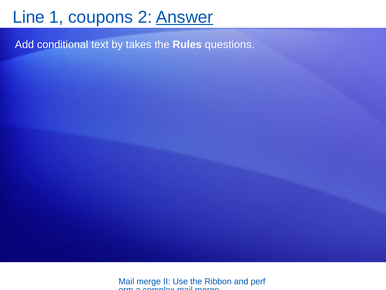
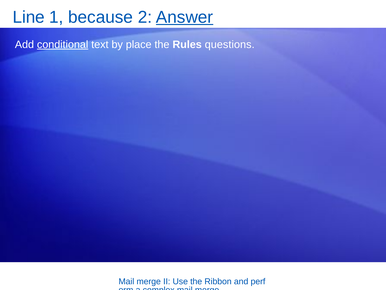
coupons: coupons -> because (101, 17)
conditional underline: none -> present (63, 44)
takes: takes -> place (139, 44)
